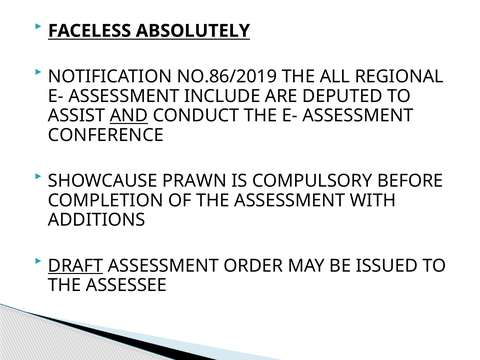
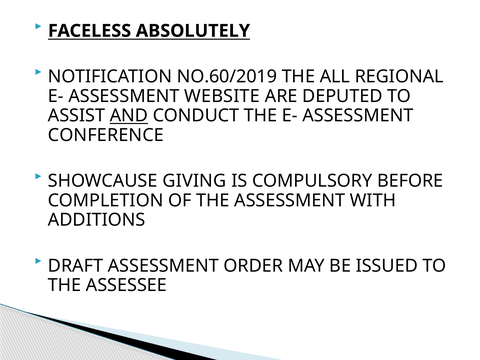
NO.86/2019: NO.86/2019 -> NO.60/2019 (227, 77)
INCLUDE: INCLUDE -> WEBSITE (222, 96)
PRAWN: PRAWN -> GIVING (194, 181)
DRAFT underline: present -> none (76, 266)
